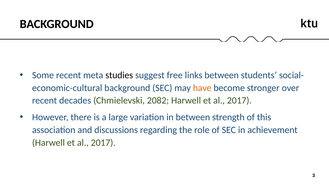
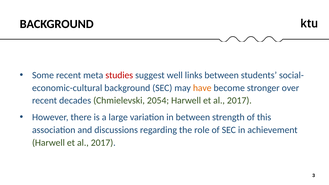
studies colour: black -> red (119, 75)
free: free -> well (175, 75)
2082: 2082 -> 2054 (158, 101)
